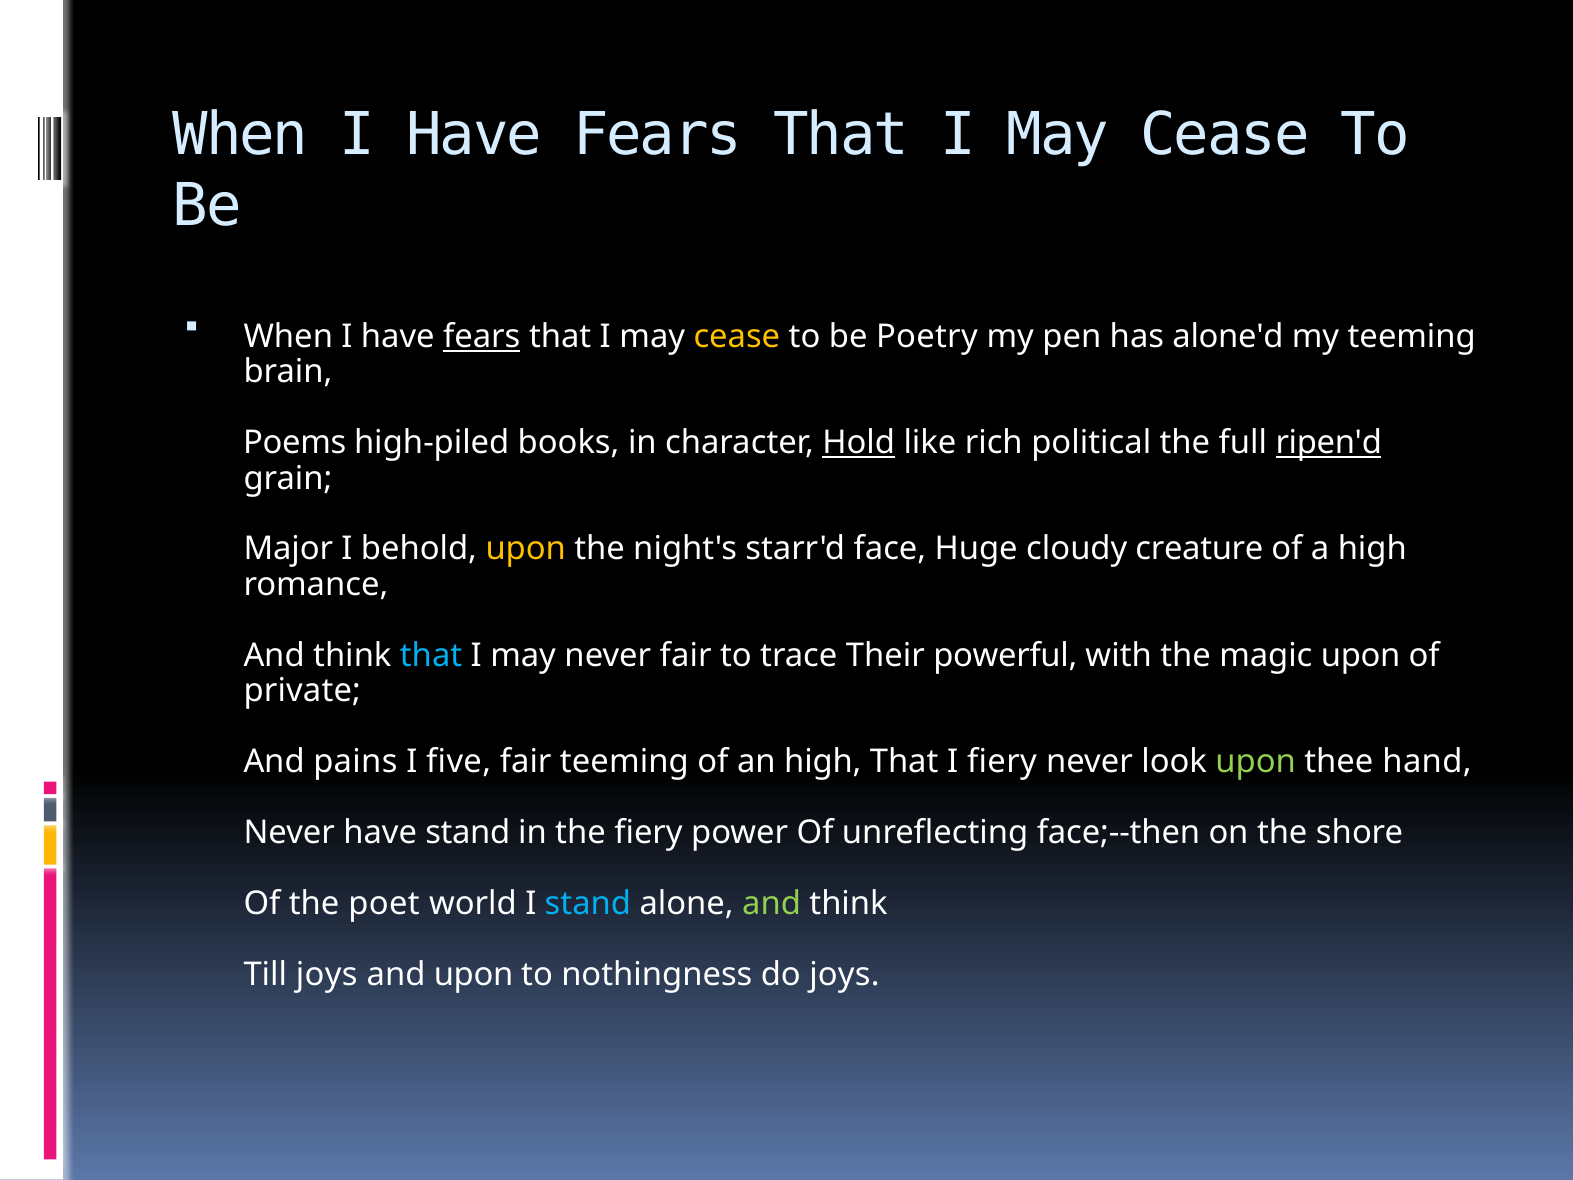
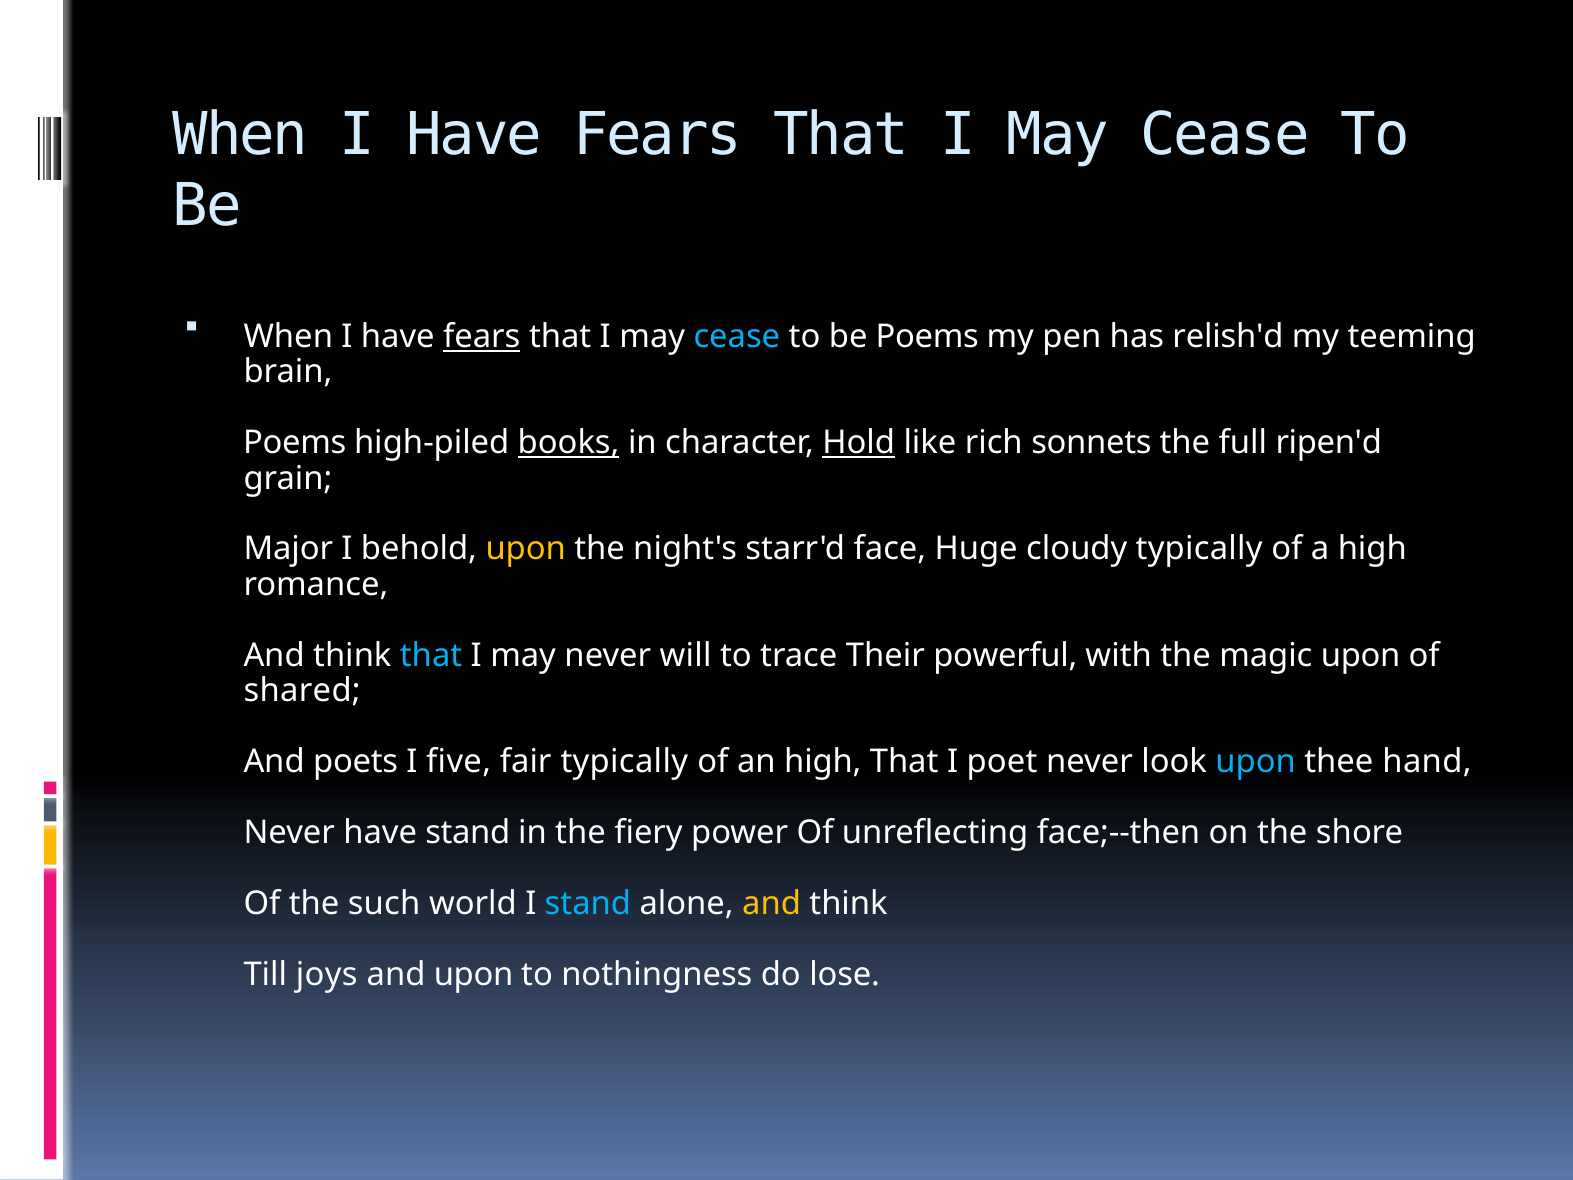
cease colour: yellow -> light blue (737, 336)
be Poetry: Poetry -> Poems (927, 336)
alone'd: alone'd -> relish'd (1228, 336)
books underline: none -> present (569, 443)
political: political -> sonnets (1091, 443)
ripen'd underline: present -> none (1329, 443)
cloudy creature: creature -> typically (1199, 549)
never fair: fair -> will (686, 655)
private: private -> shared (302, 691)
pains: pains -> poets (356, 762)
fair teeming: teeming -> typically (624, 762)
I fiery: fiery -> poet (1002, 762)
upon colour: light green -> light blue (1256, 762)
poet: poet -> such (384, 903)
and colour: light green -> yellow (772, 903)
do joys: joys -> lose (845, 974)
